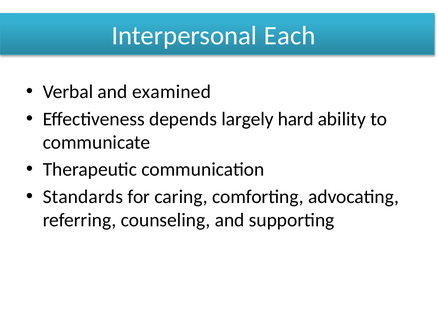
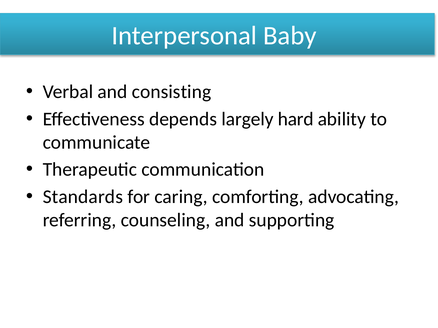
Each: Each -> Baby (290, 36)
examined: examined -> consisting (172, 92)
